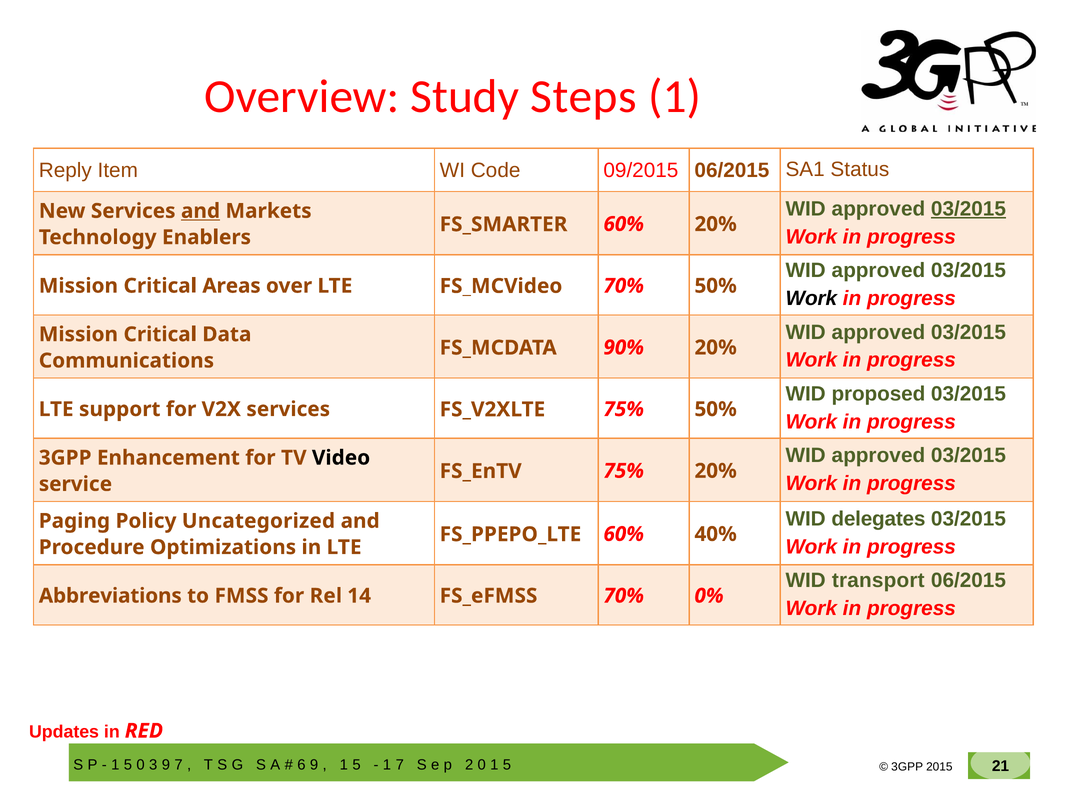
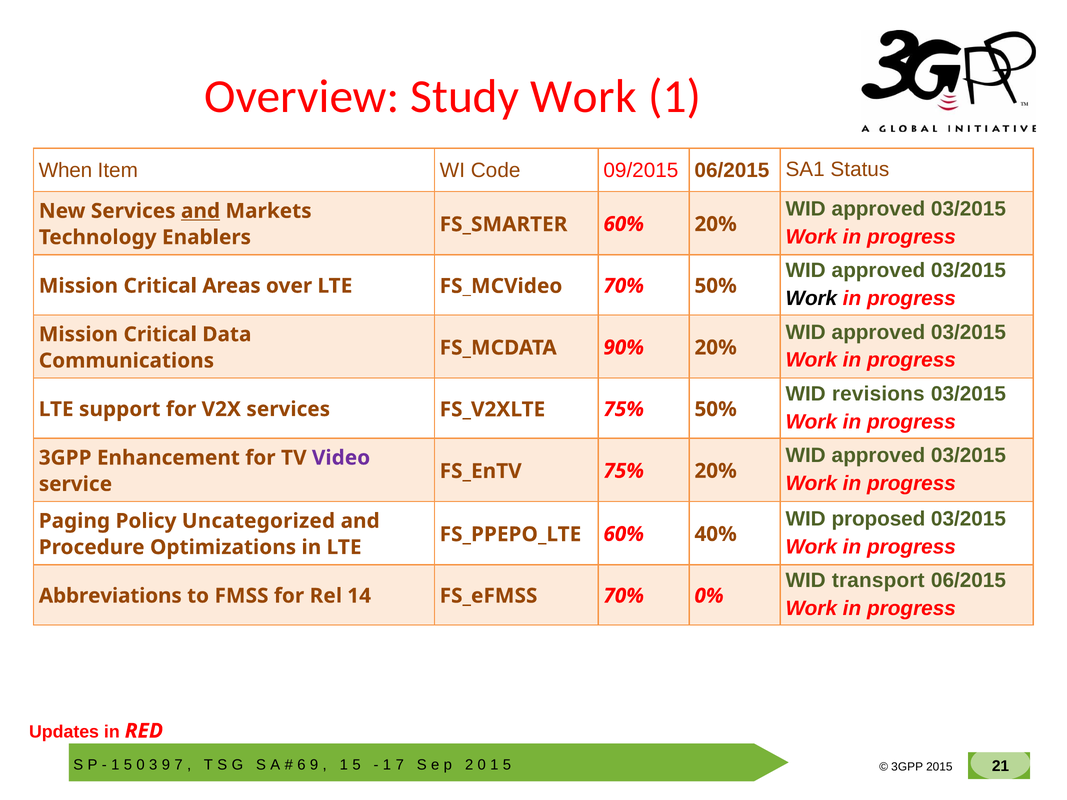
Study Steps: Steps -> Work (584, 97)
Reply: Reply -> When (65, 170)
03/2015 underline: present -> none (968, 209)
proposed: proposed -> revisions (878, 394)
Video colour: black -> purple (341, 458)
delegates: delegates -> proposed (878, 519)
